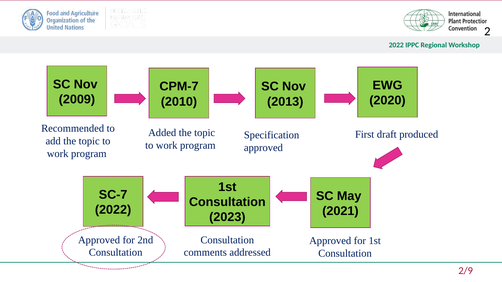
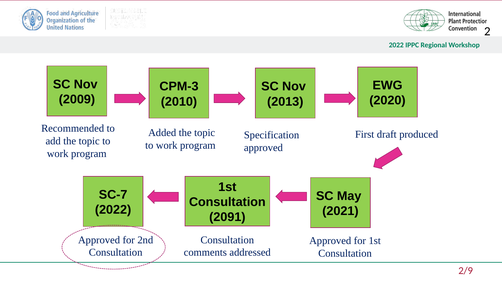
CPM-7: CPM-7 -> CPM-3 (179, 87)
2023: 2023 -> 2091 (227, 217)
